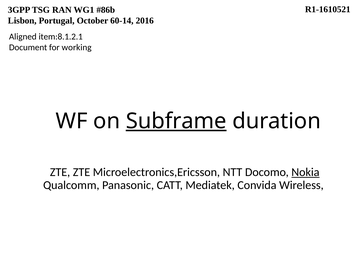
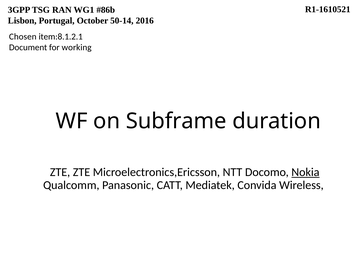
60-14: 60-14 -> 50-14 (122, 21)
Aligned: Aligned -> Chosen (23, 37)
Subframe underline: present -> none (176, 121)
